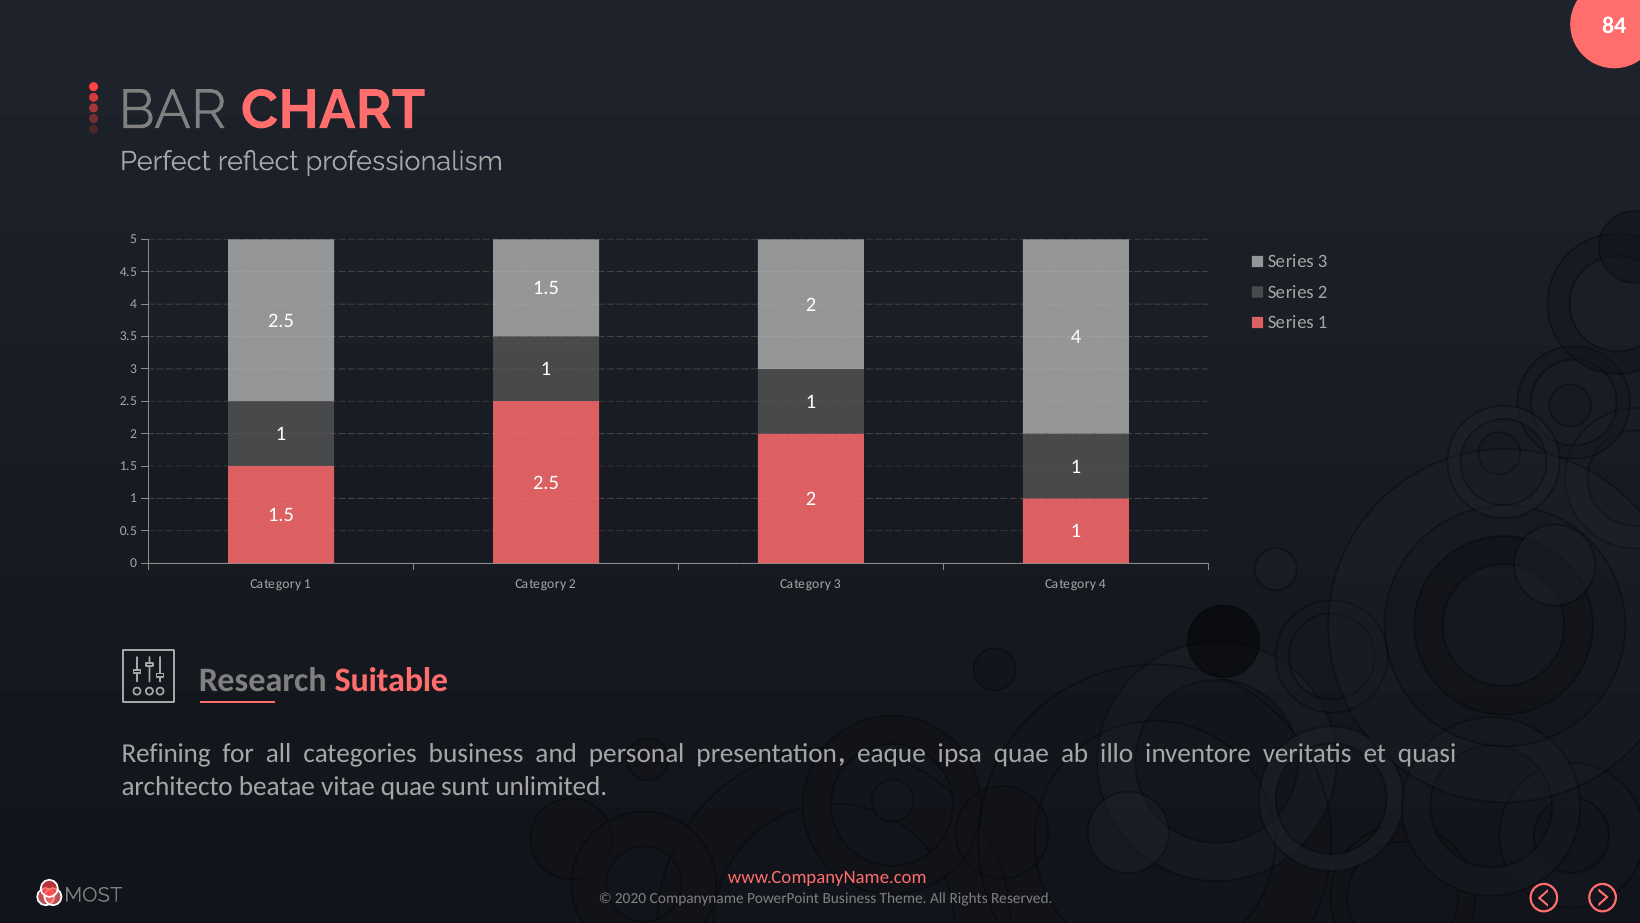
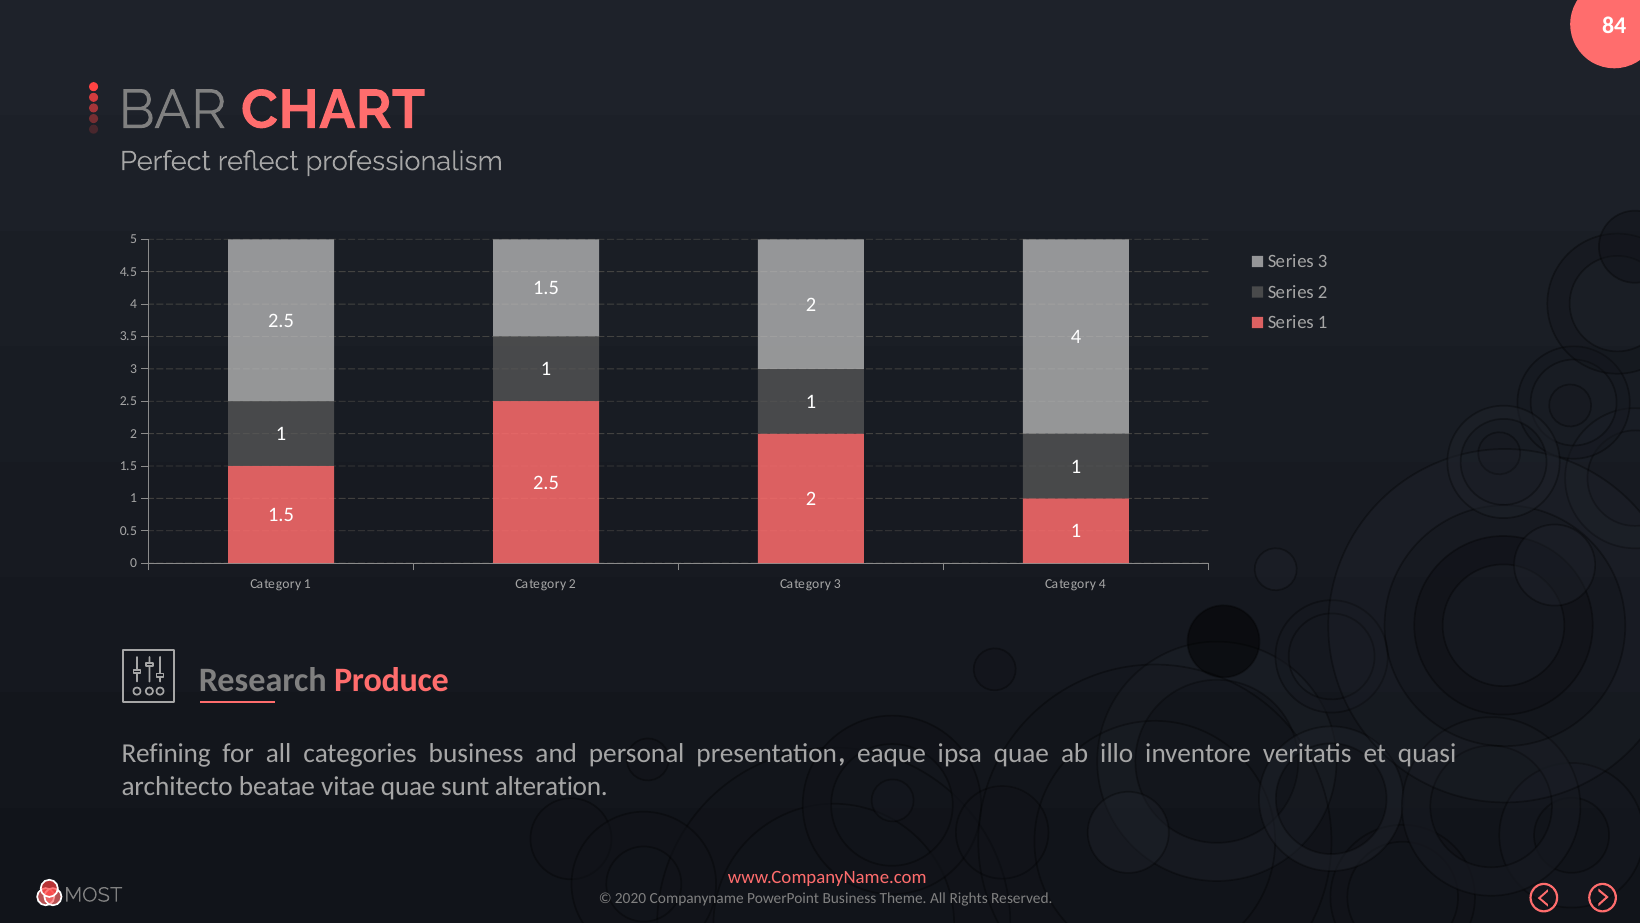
Suitable: Suitable -> Produce (391, 680)
unlimited: unlimited -> alteration (551, 786)
